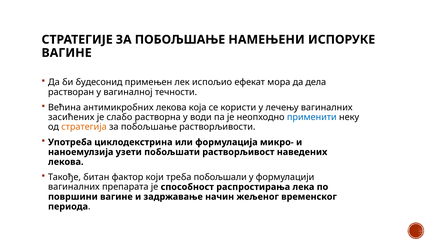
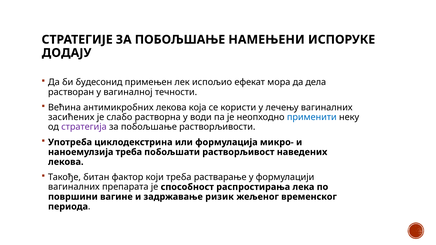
ВАГИНЕ: ВАГИНЕ -> ДОДАЈУ (67, 53)
стратегија colour: orange -> purple (84, 127)
наноемулзија узети: узети -> треба (129, 152)
побољшали: побољшали -> растварање (220, 177)
начин: начин -> ризик (220, 197)
